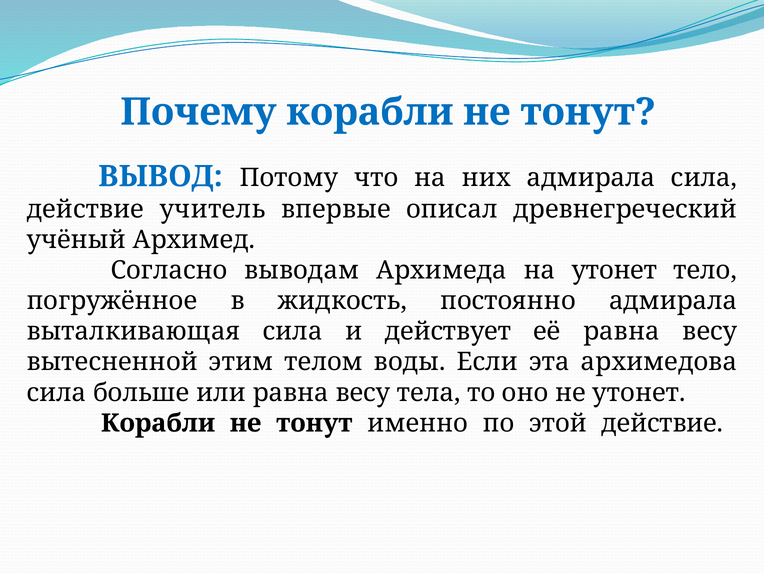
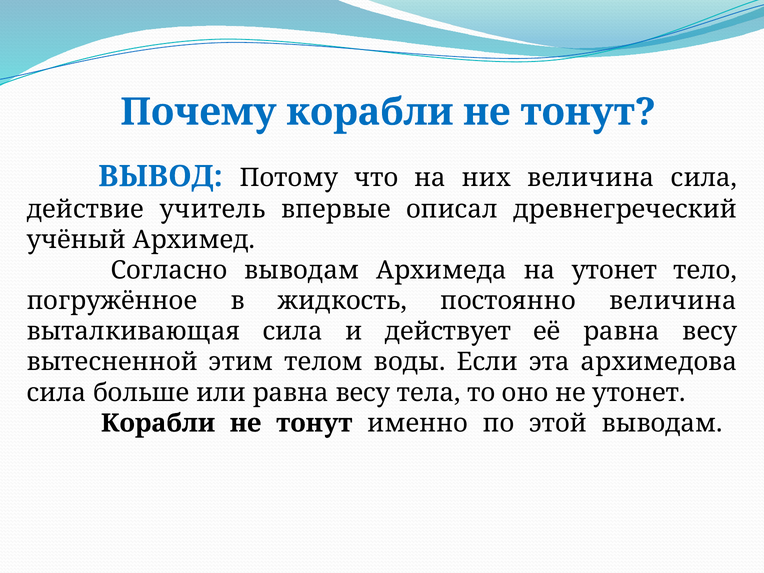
них адмирала: адмирала -> величина (591, 178)
постоянно адмирала: адмирала -> величина (673, 301)
этой действие: действие -> выводам (662, 423)
